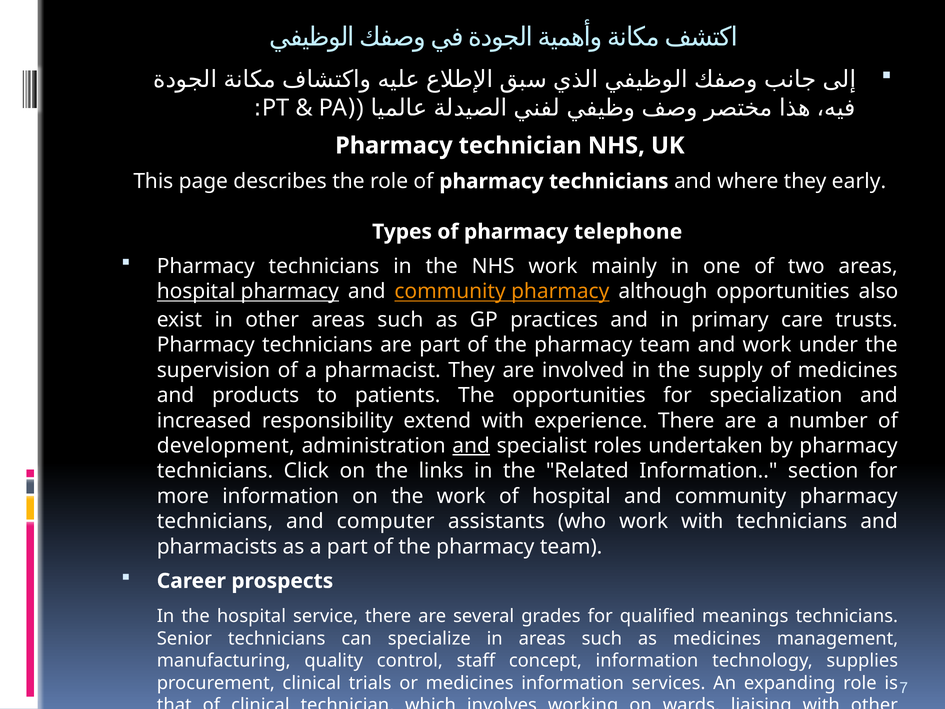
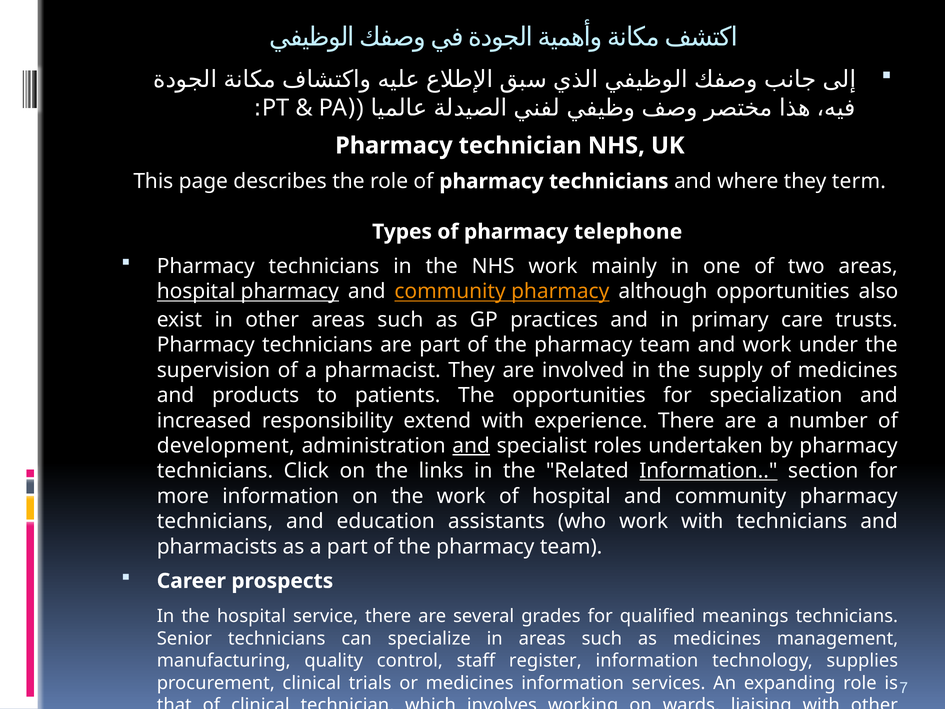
early: early -> term (859, 181)
Information underline: none -> present (708, 471)
computer: computer -> education (386, 521)
concept: concept -> register (545, 661)
